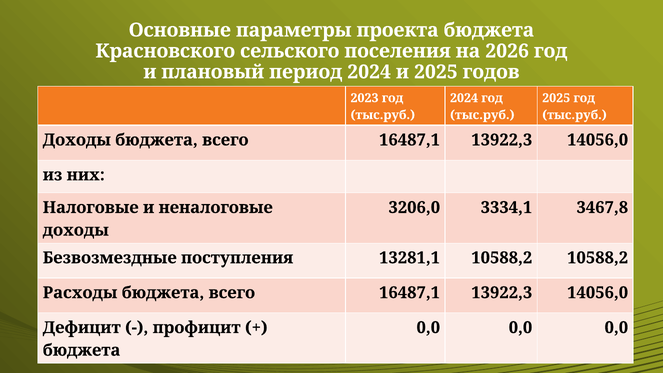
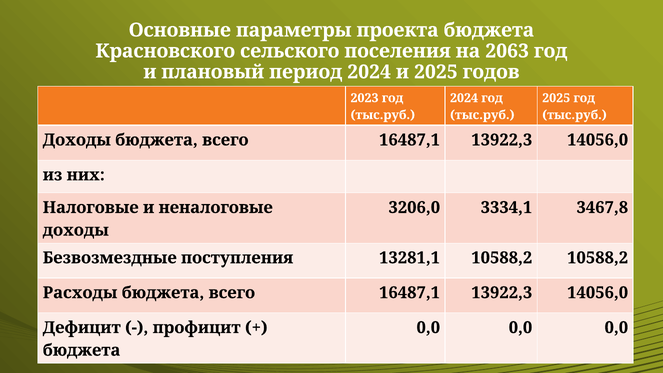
2026: 2026 -> 2063 (507, 51)
